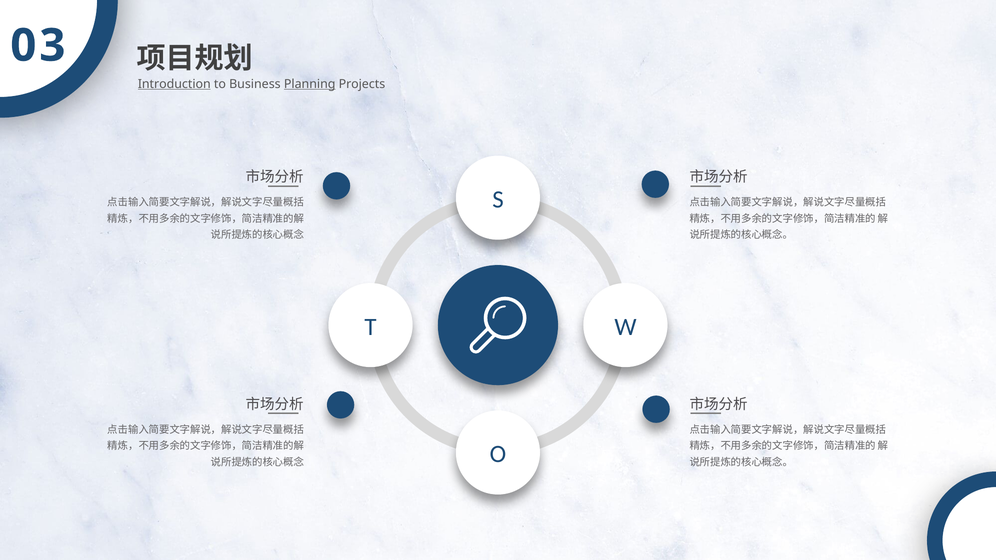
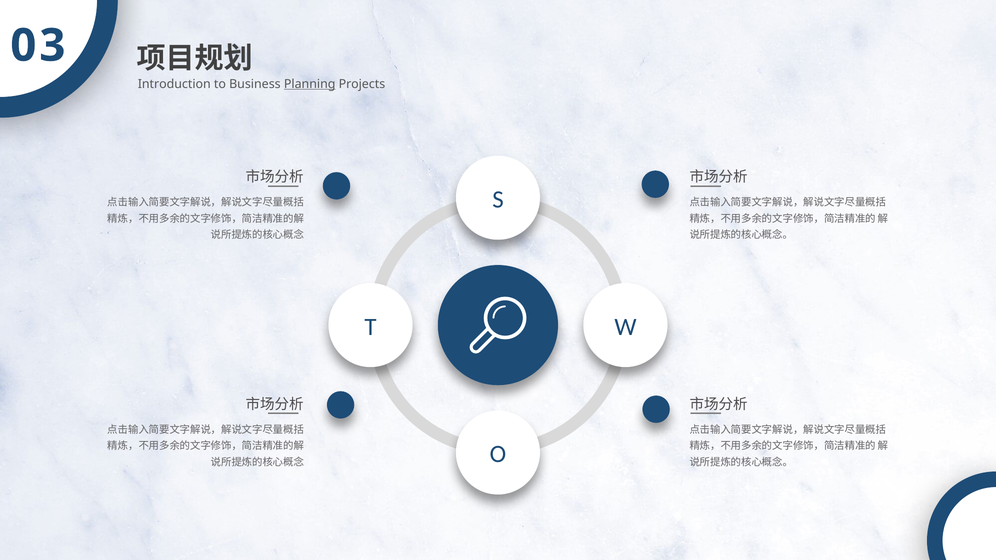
Introduction underline: present -> none (174, 84)
